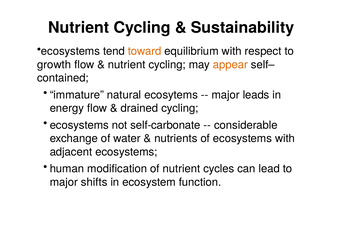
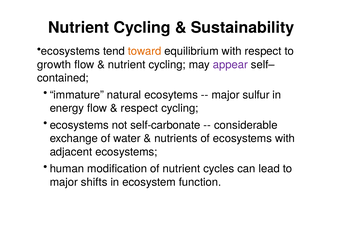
appear colour: orange -> purple (230, 65)
leads: leads -> sulfur (256, 95)
drained: drained -> respect (139, 109)
